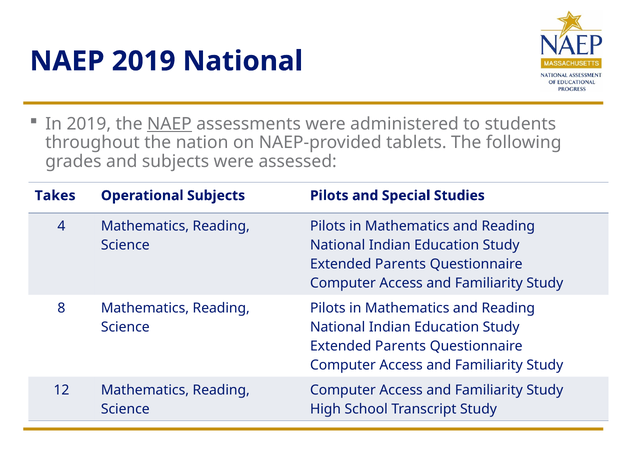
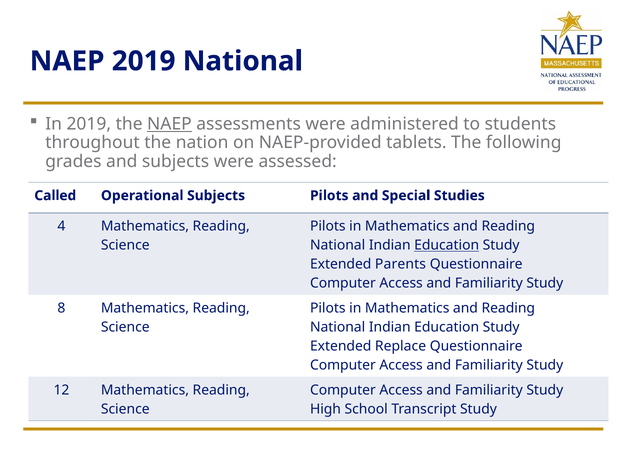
Takes: Takes -> Called (55, 196)
Education underline: none -> present (447, 245)
Parents: Parents -> Replace (401, 346)
